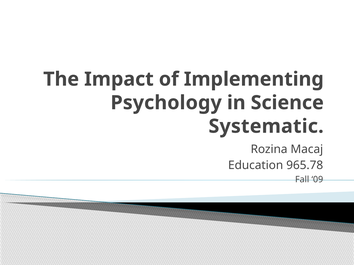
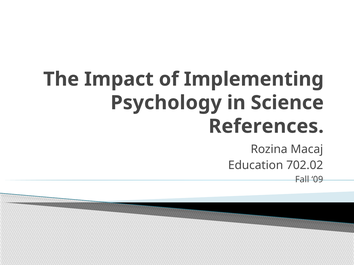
Systematic: Systematic -> References (266, 127)
965.78: 965.78 -> 702.02 (305, 166)
